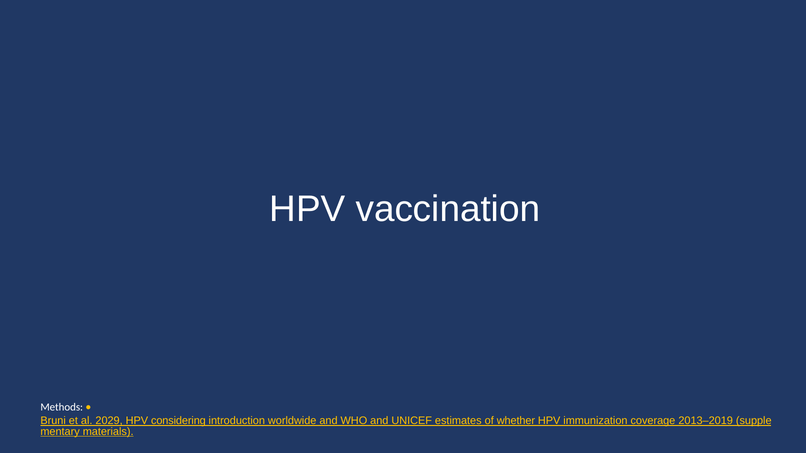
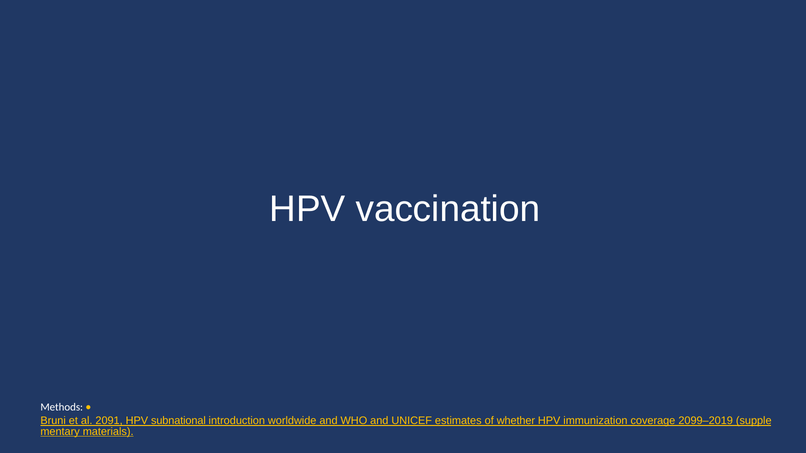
2029: 2029 -> 2091 (109, 421)
considering: considering -> subnational (178, 421)
2013–2019: 2013–2019 -> 2099–2019 (706, 421)
